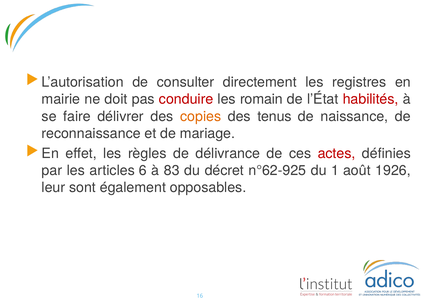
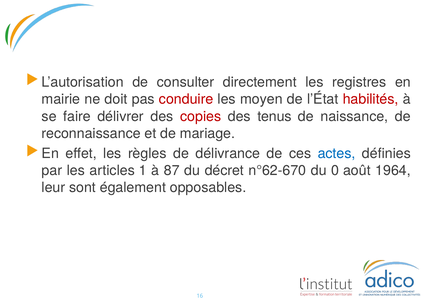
romain: romain -> moyen (261, 99)
copies colour: orange -> red (201, 116)
actes colour: red -> blue (337, 153)
6: 6 -> 1 (143, 170)
83: 83 -> 87 (172, 170)
n°62-925: n°62-925 -> n°62-670 (277, 170)
1: 1 -> 0 (335, 170)
1926: 1926 -> 1964 (393, 170)
